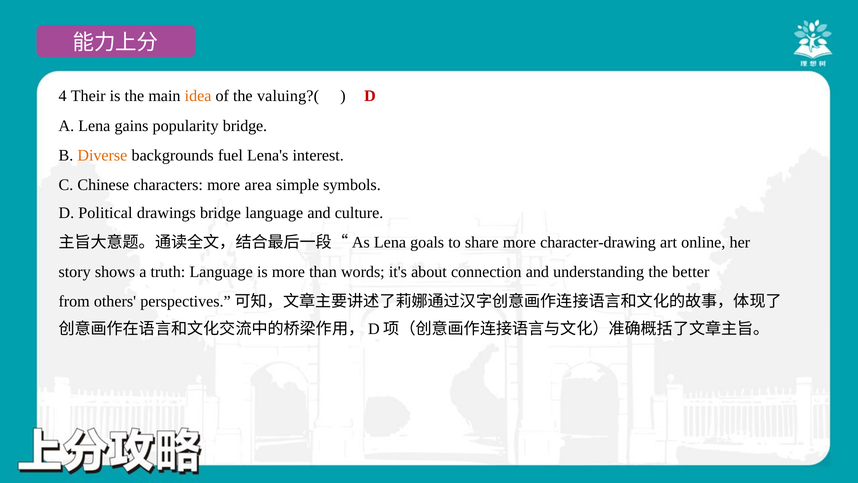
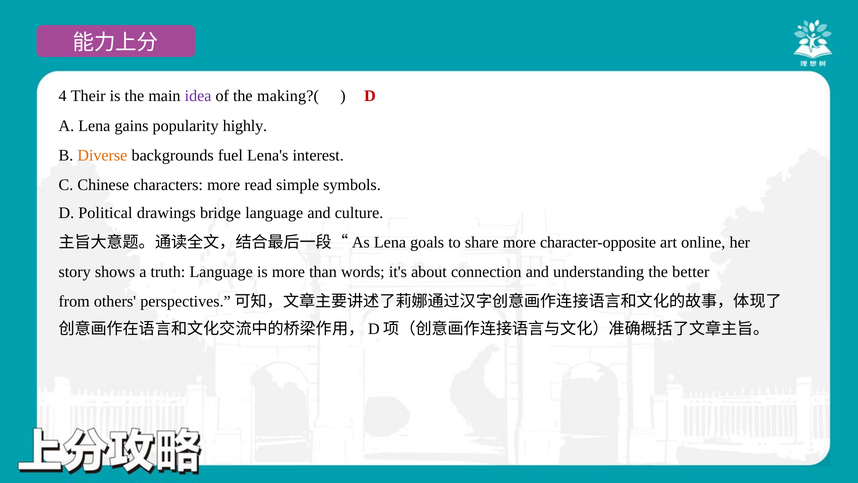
idea colour: orange -> purple (198, 96)
valuing?(: valuing?( -> making?( (288, 96)
popularity bridge: bridge -> highly (245, 126)
area: area -> read (258, 185)
character-drawing: character-drawing -> character-opposite (598, 242)
